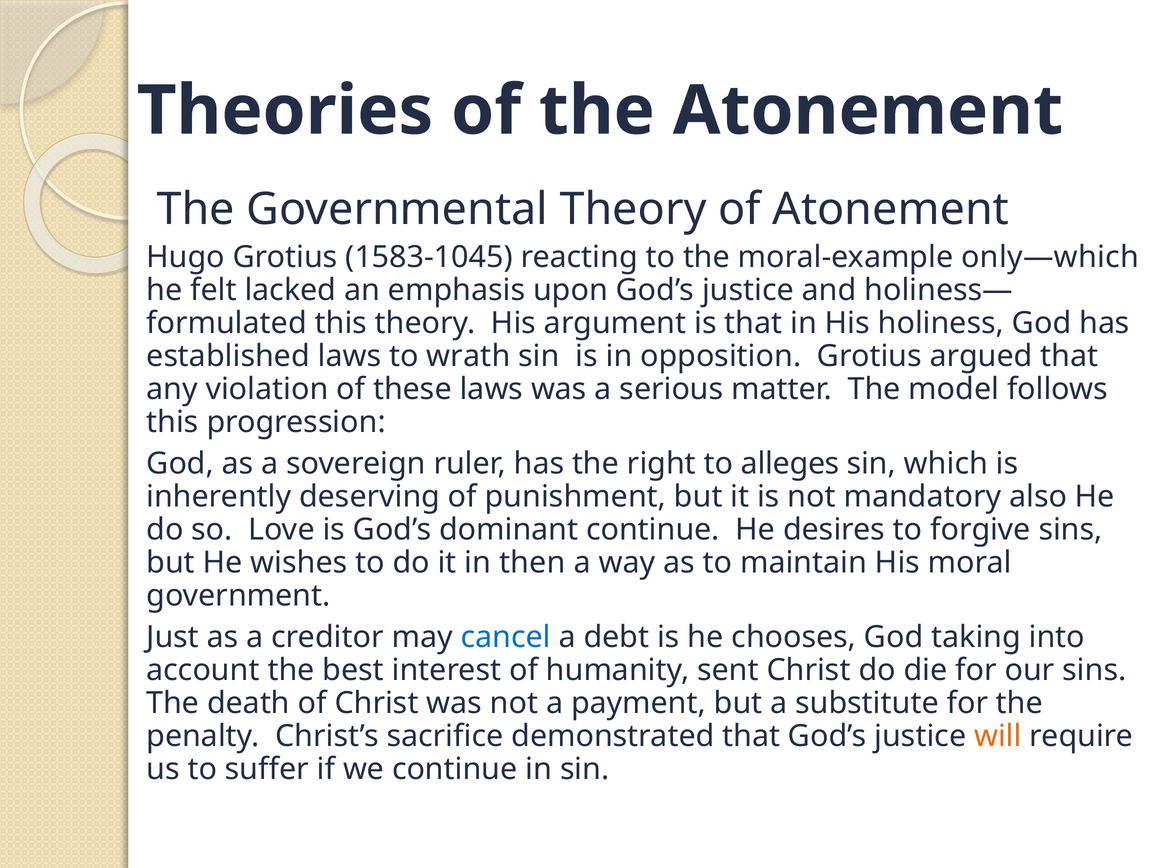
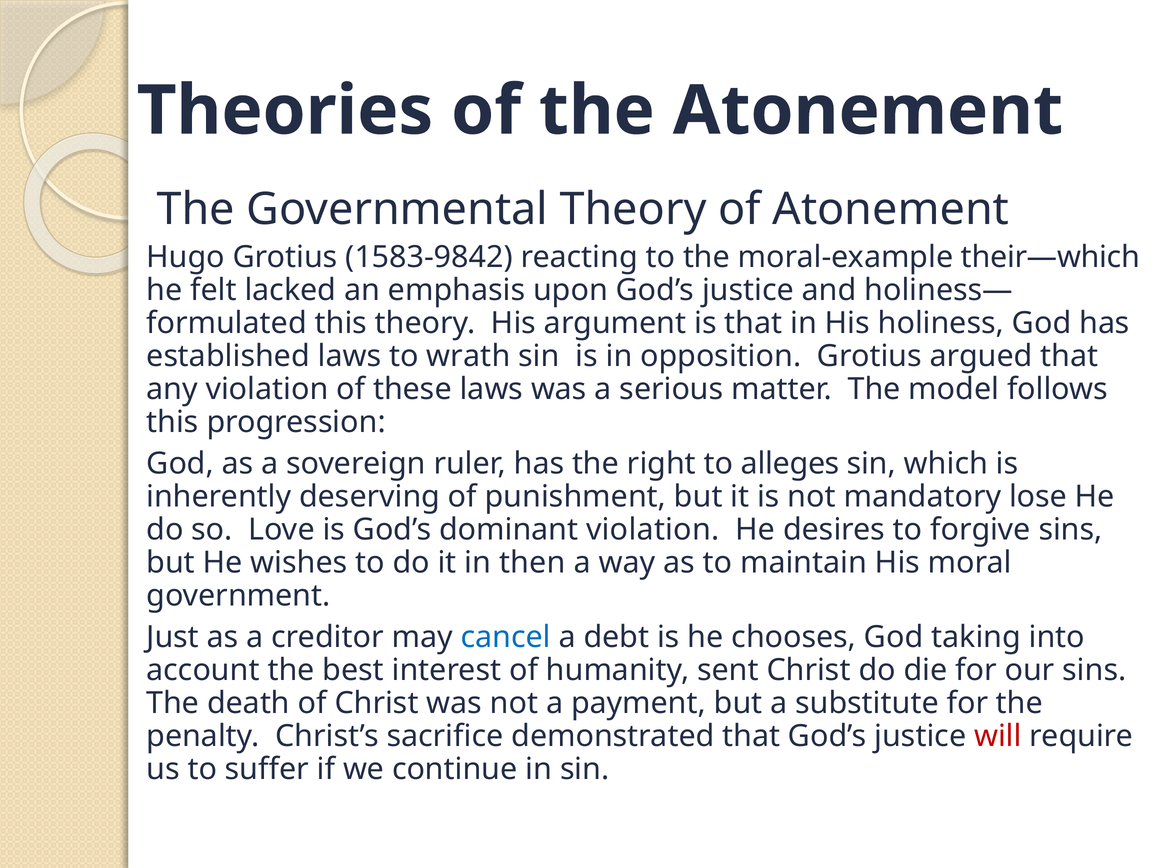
1583-1045: 1583-1045 -> 1583-9842 (429, 257)
only—which: only—which -> their—which (1050, 257)
also: also -> lose (1038, 496)
dominant continue: continue -> violation (653, 529)
will colour: orange -> red (998, 736)
